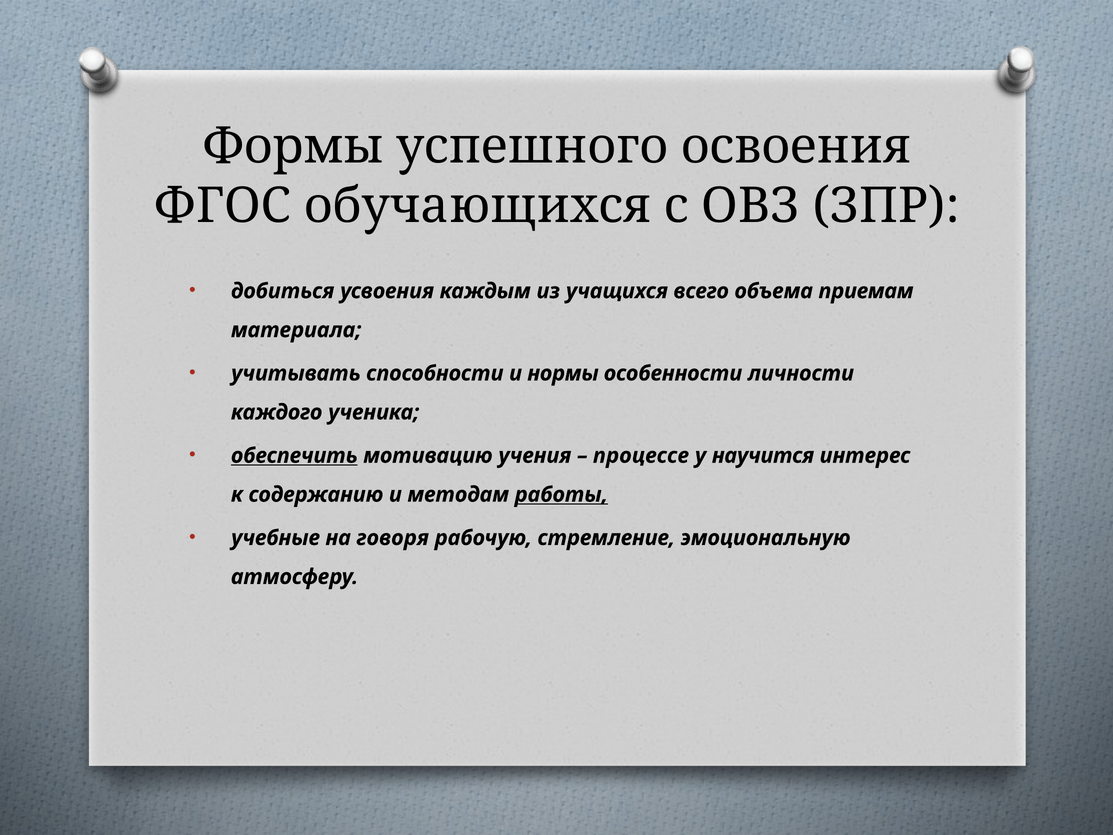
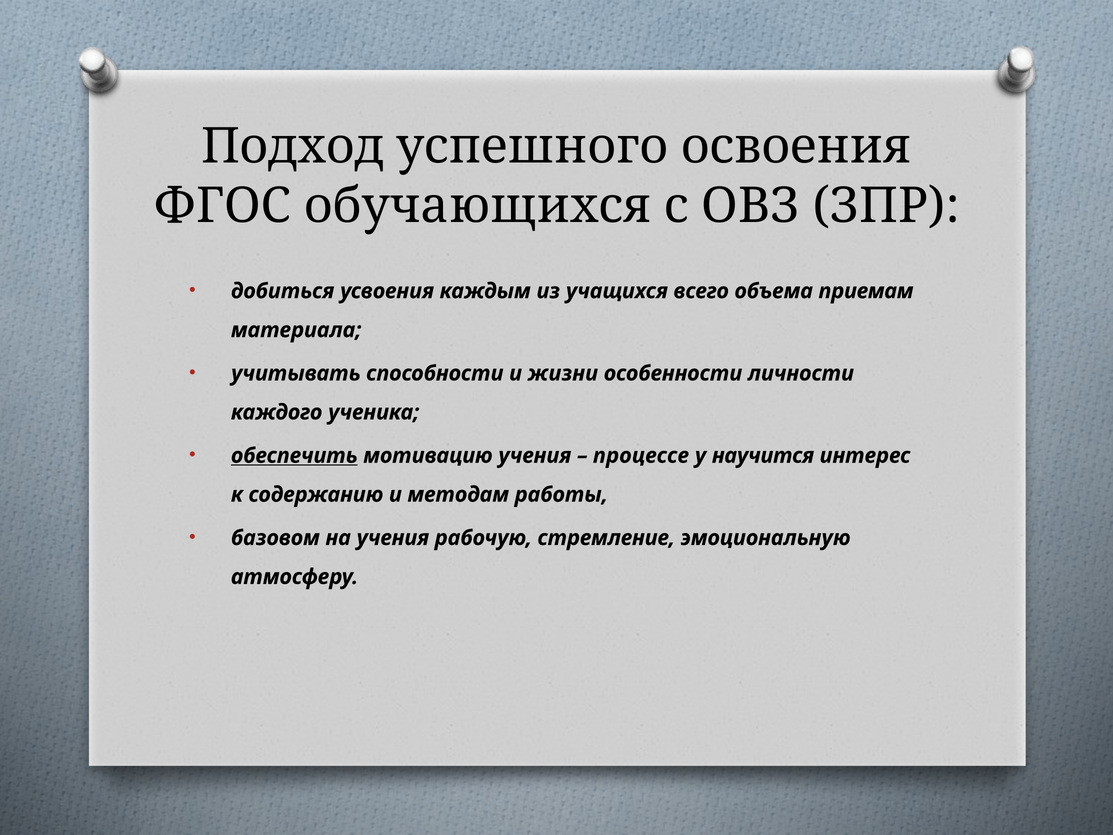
Формы: Формы -> Подход (293, 146)
нормы: нормы -> жизни (563, 373)
работы underline: present -> none (561, 494)
учебные: учебные -> базовом (275, 538)
на говоря: говоря -> учения (393, 538)
